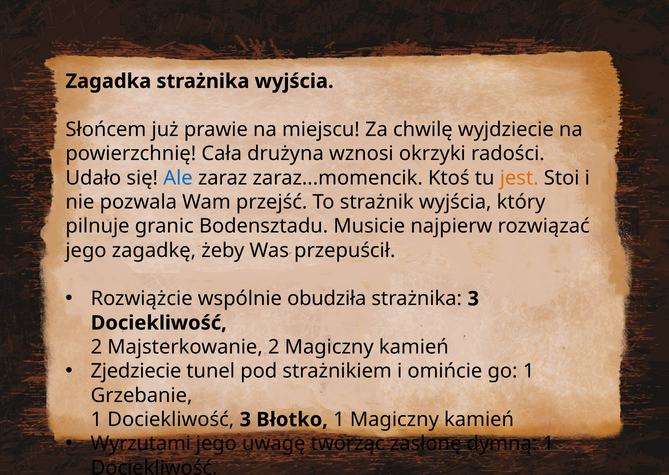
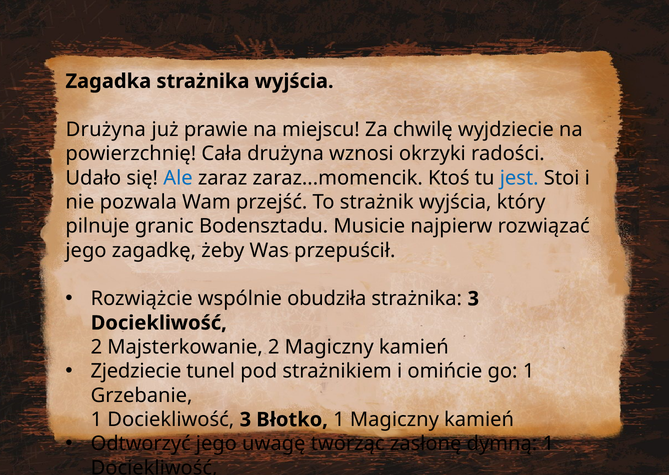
Słońcem: Słońcem -> Drużyna (106, 130)
jest colour: orange -> blue (519, 178)
Wyrzutami: Wyrzutami -> Odtworzyć (141, 444)
